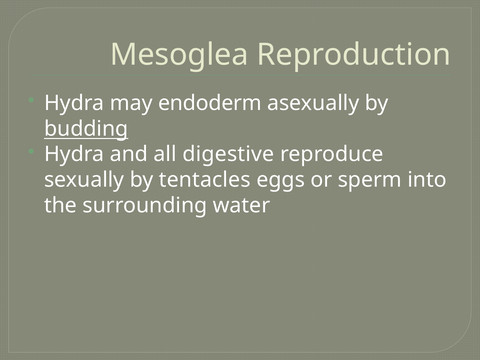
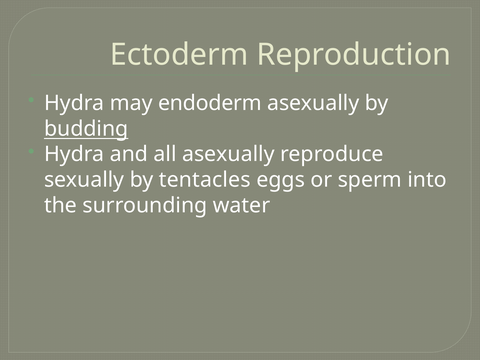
Mesoglea: Mesoglea -> Ectoderm (179, 55)
all digestive: digestive -> asexually (228, 154)
